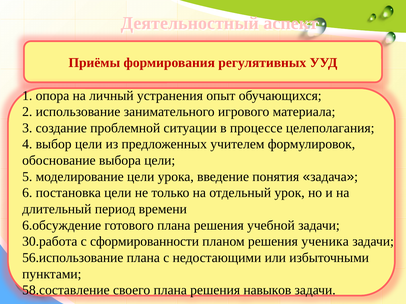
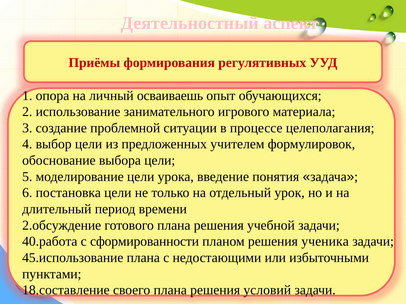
устранения: устранения -> осваиваешь (170, 96)
6.обсуждение: 6.обсуждение -> 2.обсуждение (62, 226)
30.работа: 30.работа -> 40.работа (50, 242)
56.использование: 56.использование -> 45.использование (73, 258)
58.составление: 58.составление -> 18.составление (66, 291)
навыков: навыков -> условий (267, 291)
